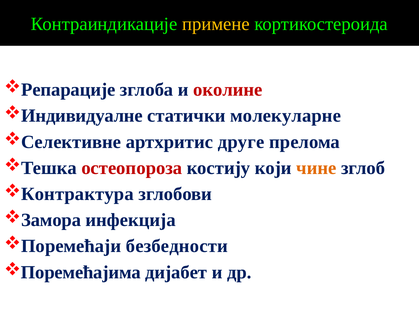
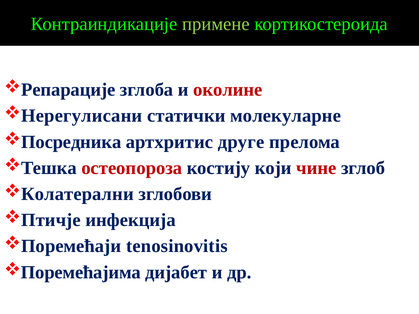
примене colour: yellow -> light green (216, 24)
Индивидуалне: Индивидуалне -> Нерегулисани (82, 116)
Селективне: Селективне -> Посредника (71, 142)
чине colour: orange -> red (316, 168)
Контрактура: Контрактура -> Колатерални (77, 194)
Замора: Замора -> Птичје (51, 220)
безбедности: безбедности -> tenosinovitis (177, 246)
